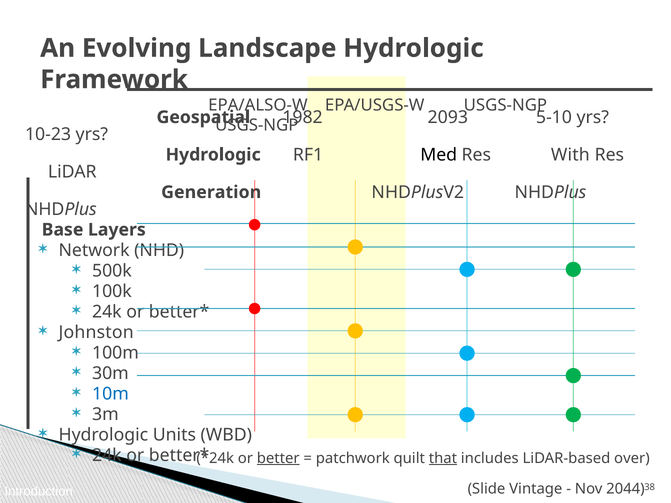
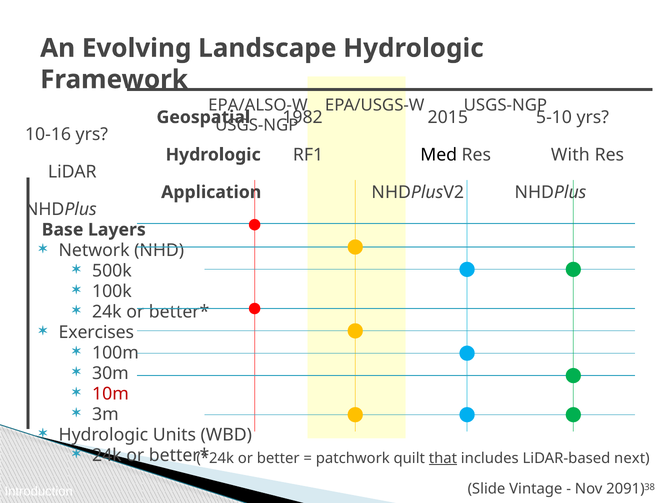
2093: 2093 -> 2015 (448, 117)
10-23: 10-23 -> 10-16 (48, 134)
Generation: Generation -> Application (211, 192)
Johnston: Johnston -> Exercises (96, 332)
10m colour: blue -> red (110, 394)
better underline: present -> none (278, 458)
over: over -> next (632, 458)
2044: 2044 -> 2091 (625, 489)
